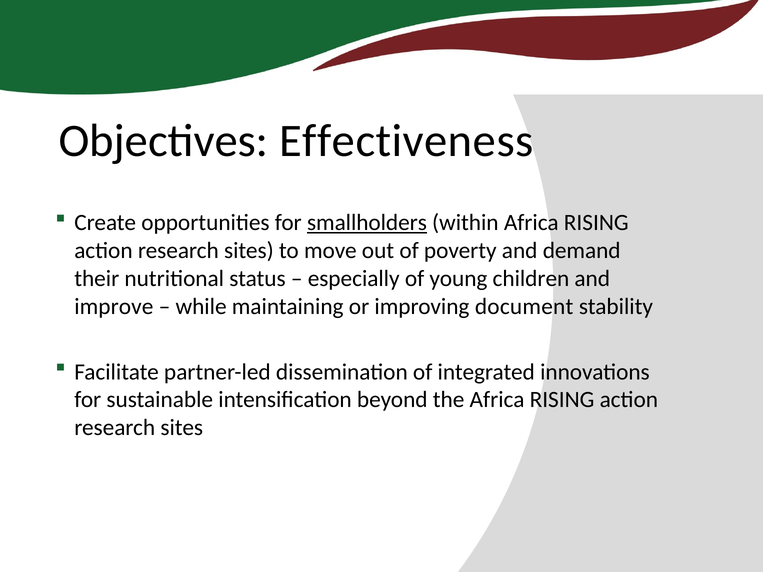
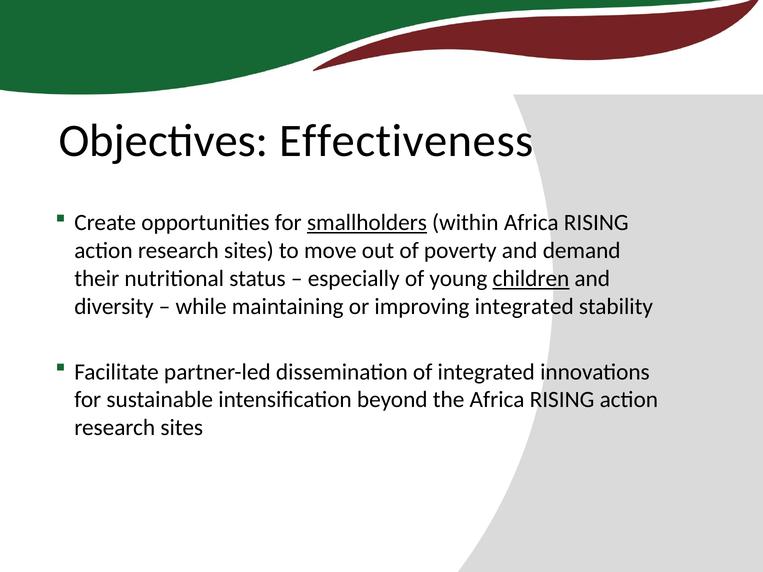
children underline: none -> present (531, 279)
improve: improve -> diversity (114, 307)
improving document: document -> integrated (524, 307)
